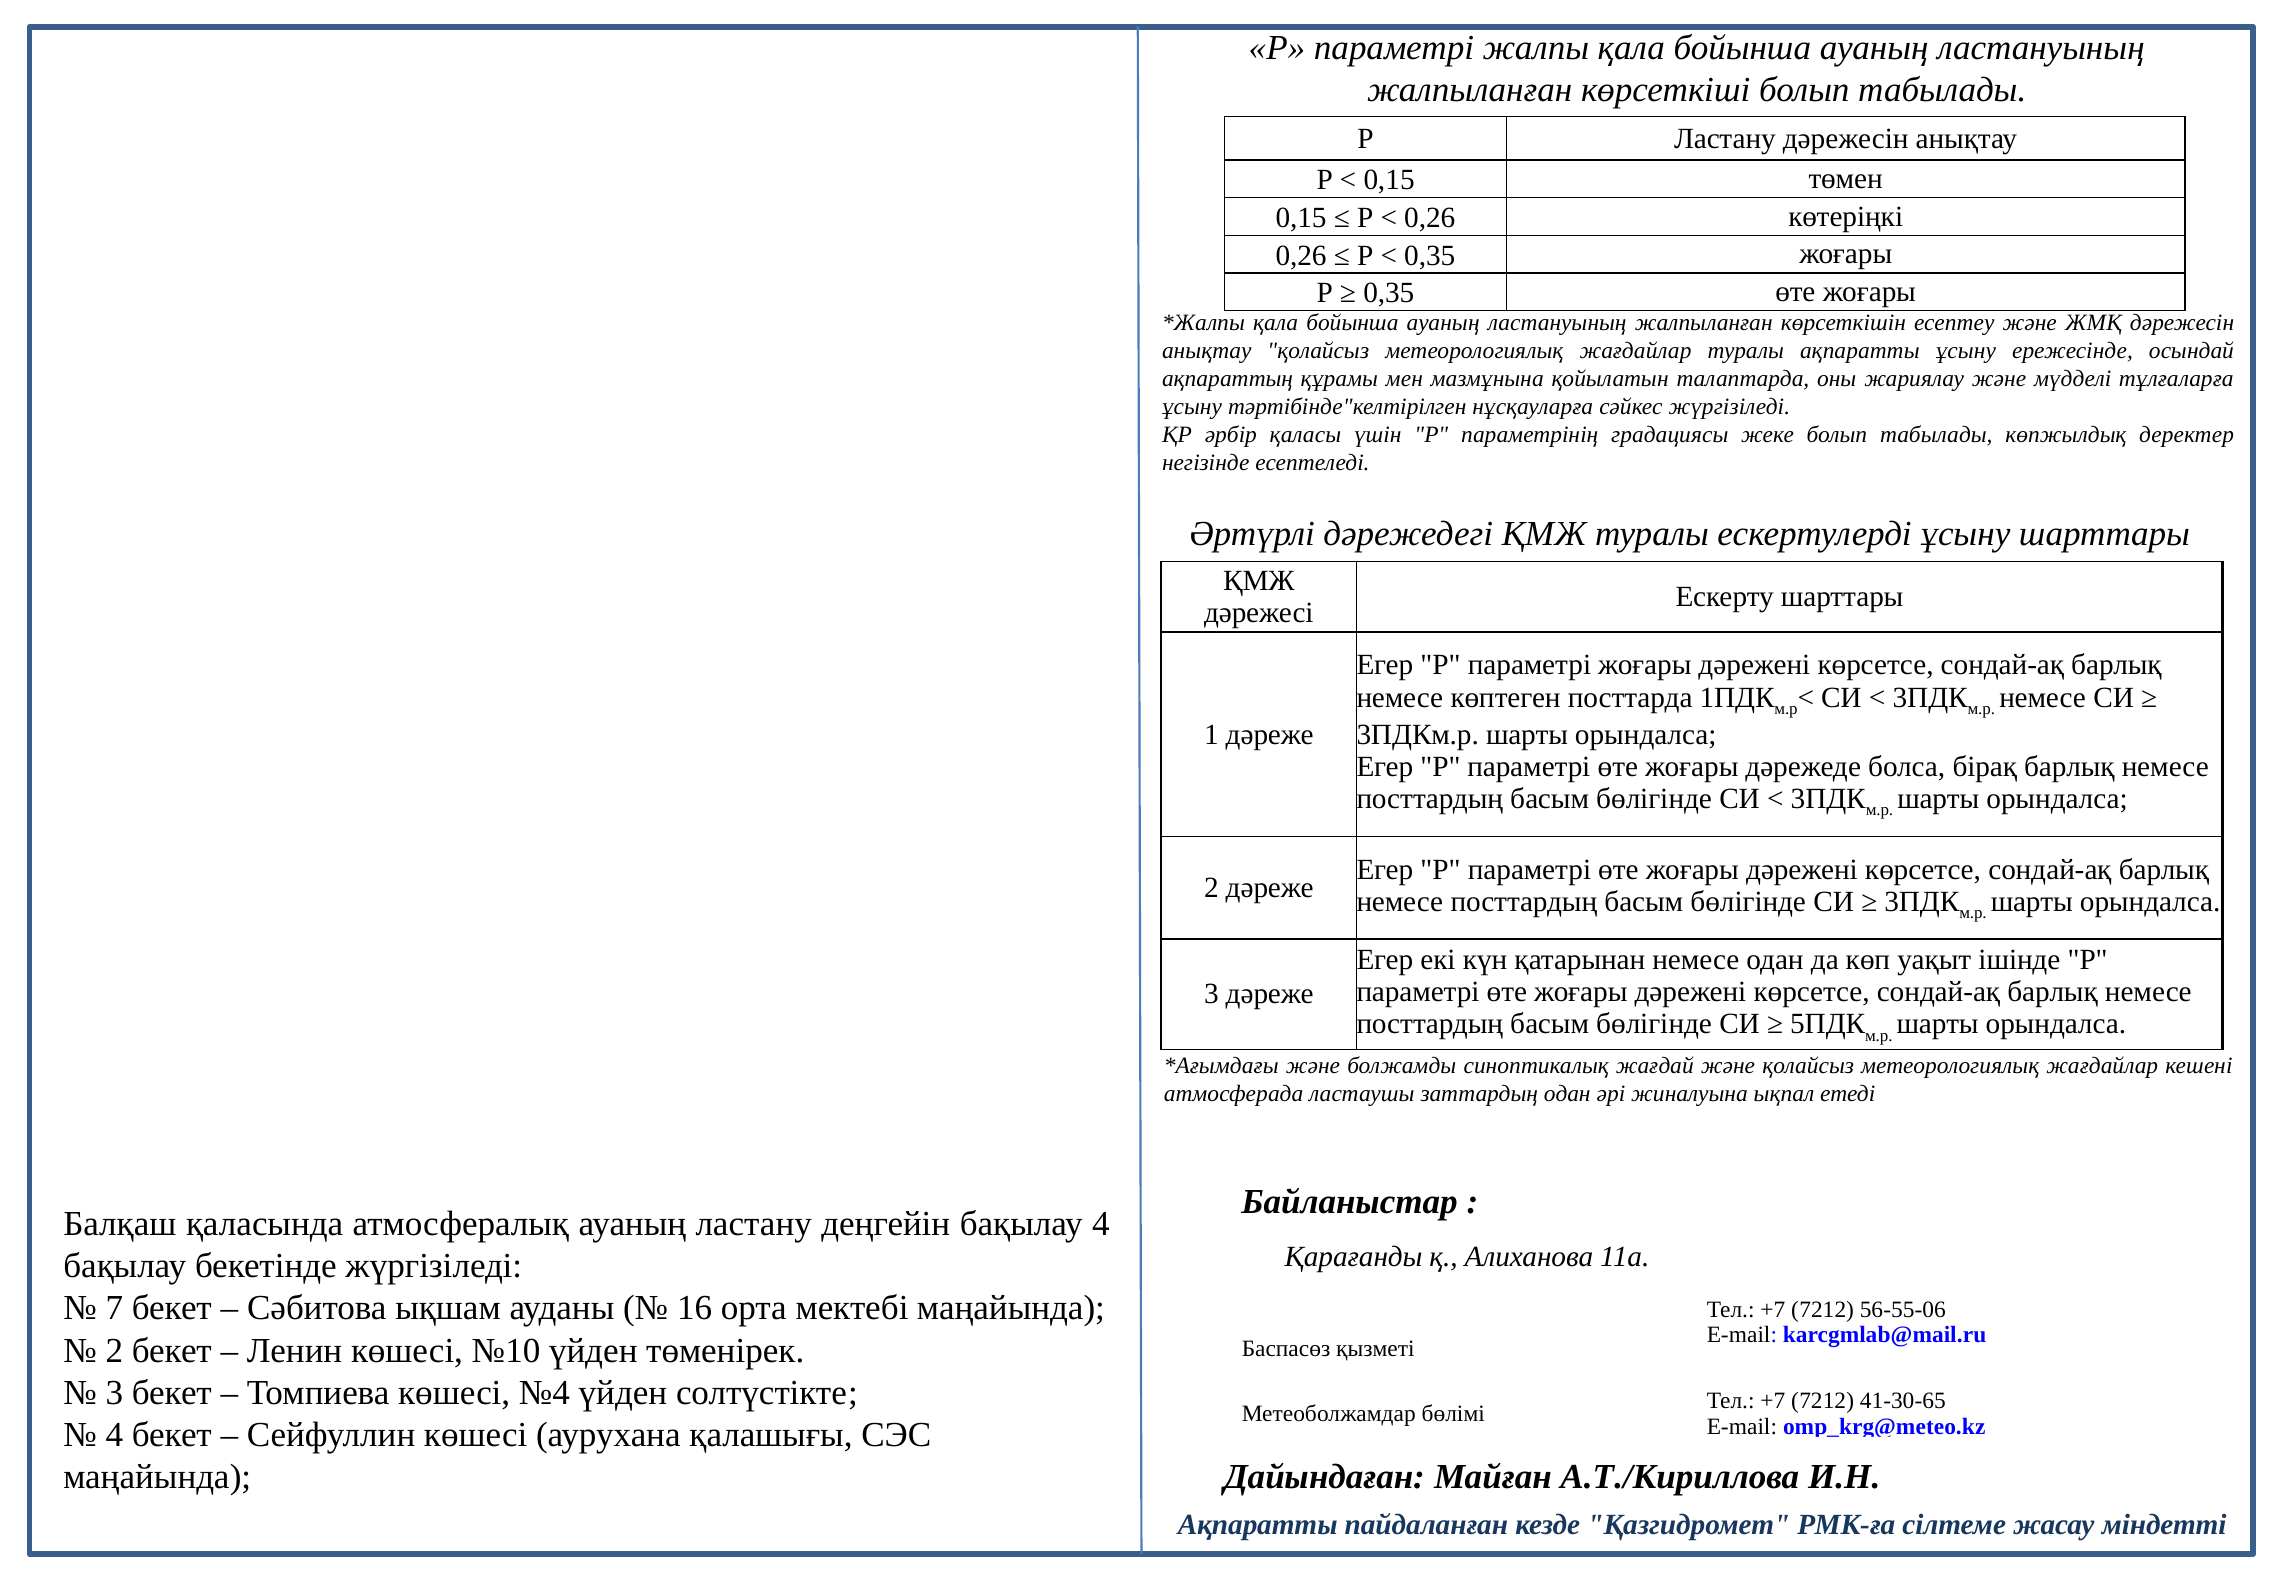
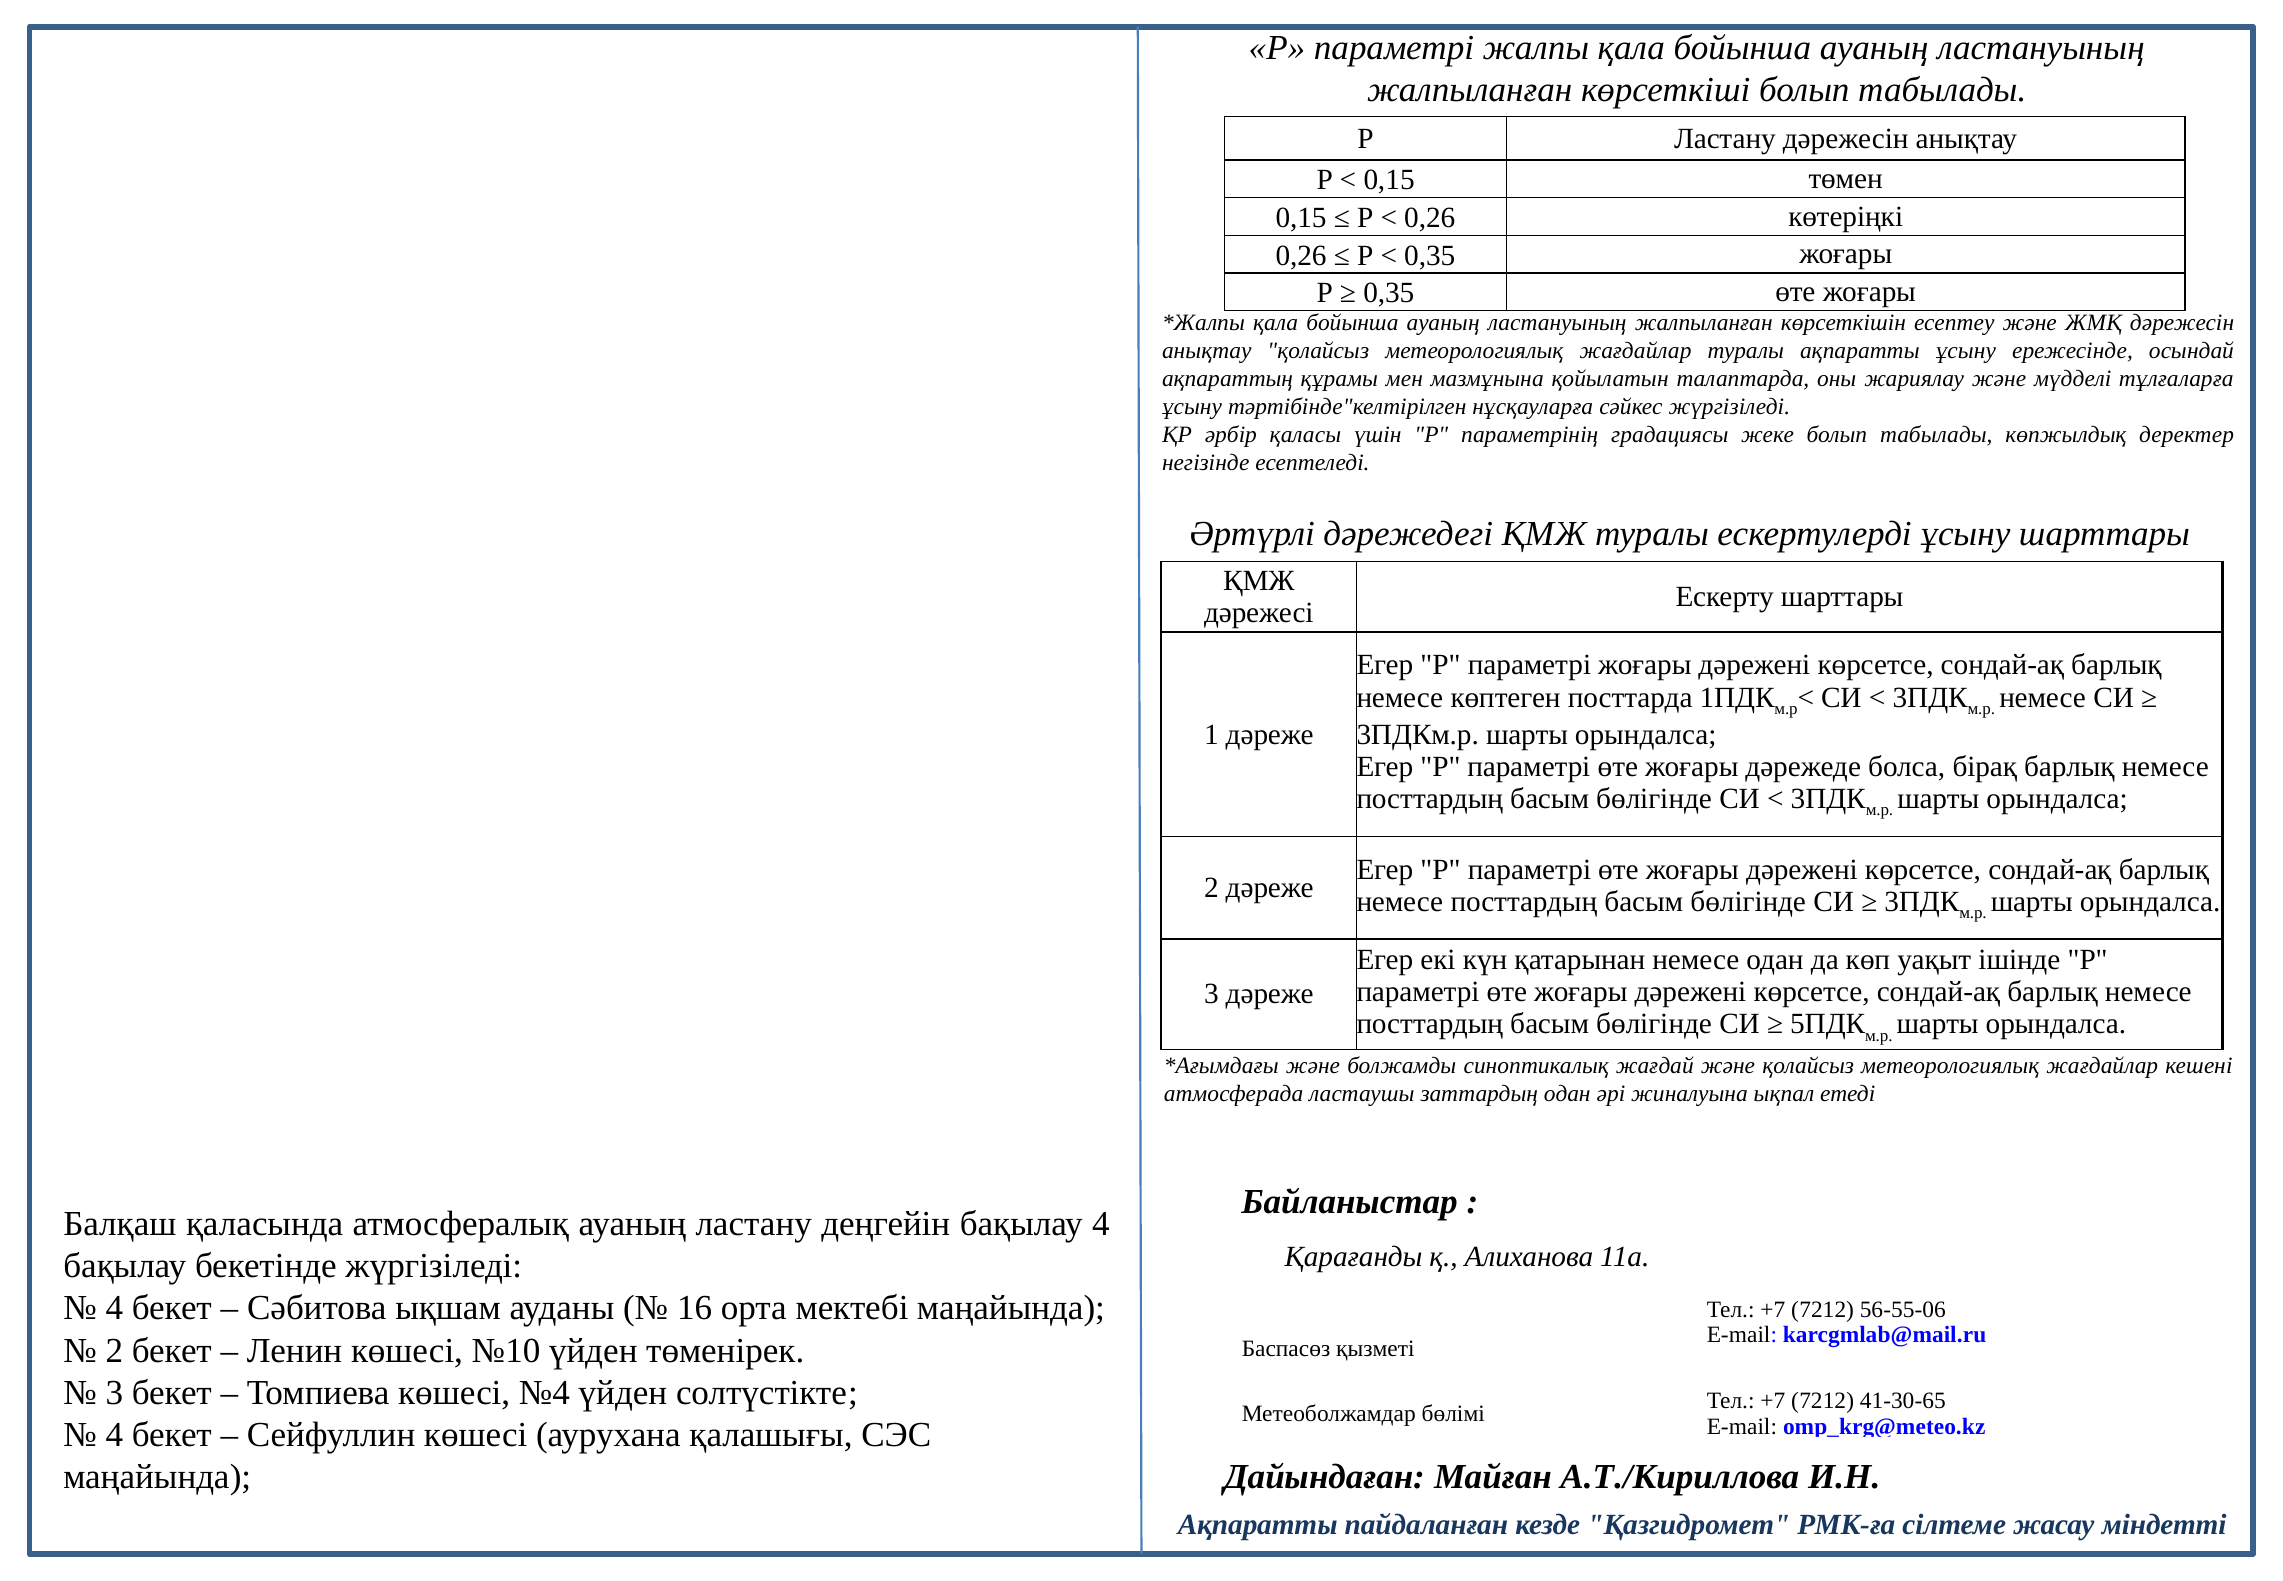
7: 7 -> 4 (114, 1308)
